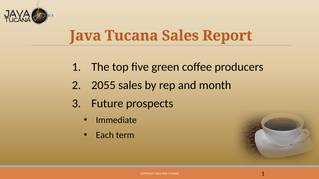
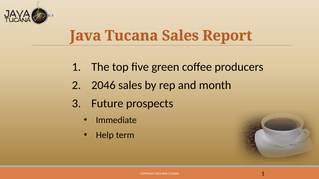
2055: 2055 -> 2046 (103, 85)
Each: Each -> Help (105, 135)
